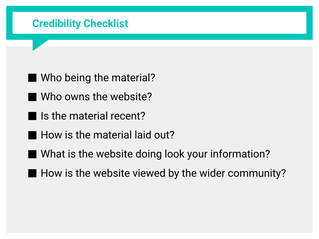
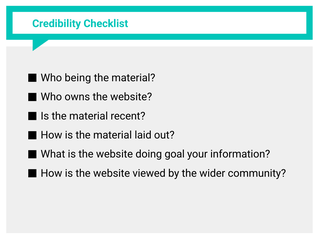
look: look -> goal (175, 154)
